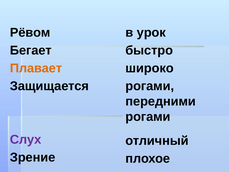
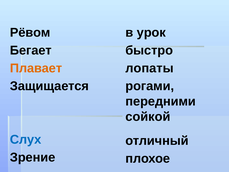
широко: широко -> лопаты (150, 68)
рогами: рогами -> сойкой (148, 117)
Слух colour: purple -> blue (26, 139)
